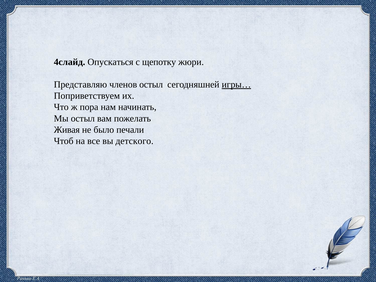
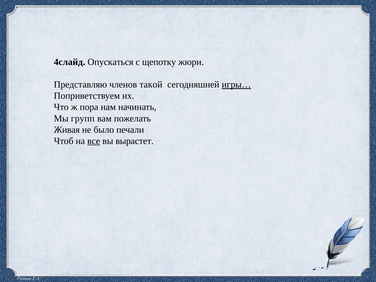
членов остыл: остыл -> такой (151, 85)
Мы остыл: остыл -> групп (83, 118)
все underline: none -> present (94, 141)
детского: детского -> вырастет (135, 141)
